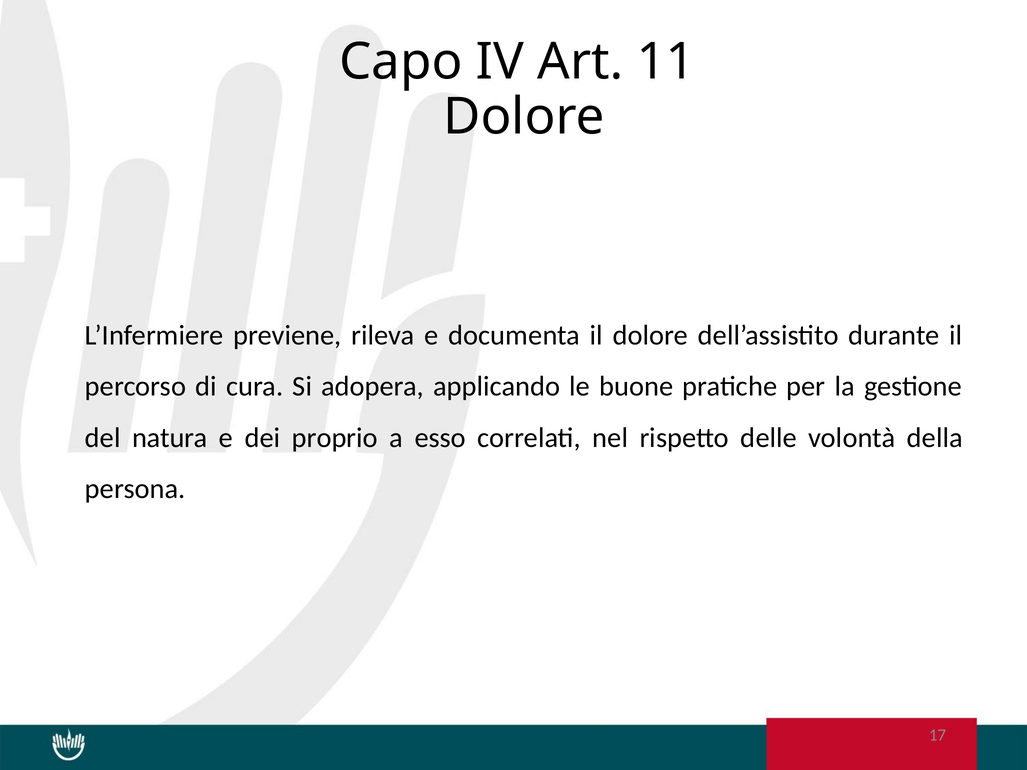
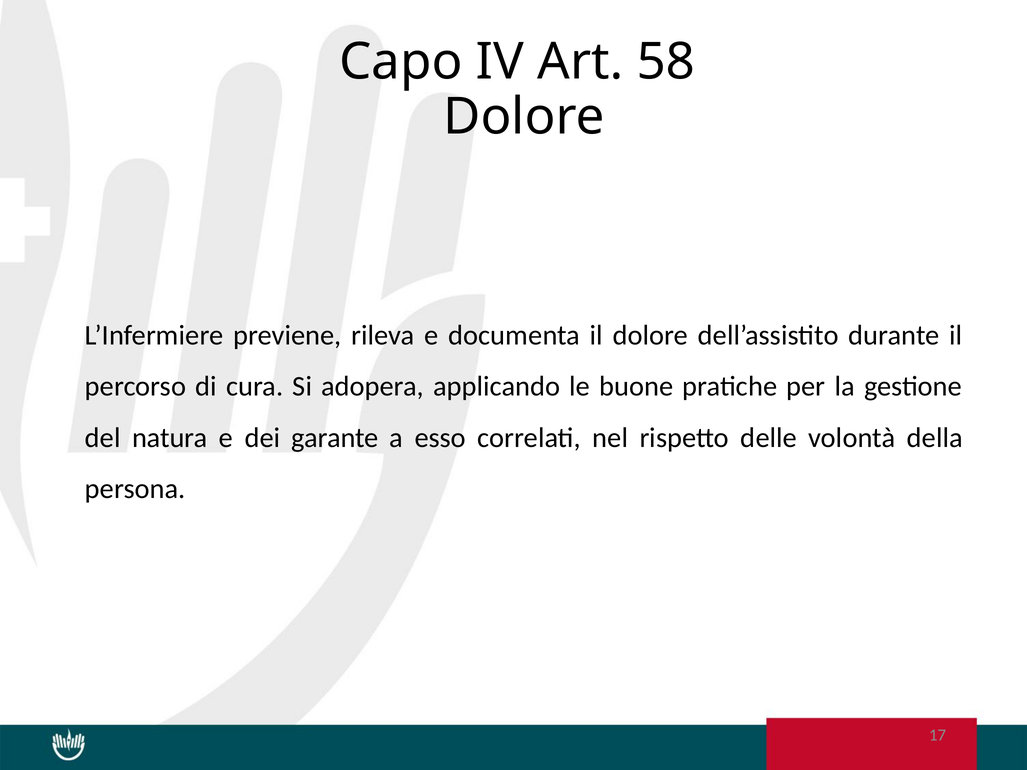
11: 11 -> 58 (666, 62)
proprio: proprio -> garante (335, 438)
